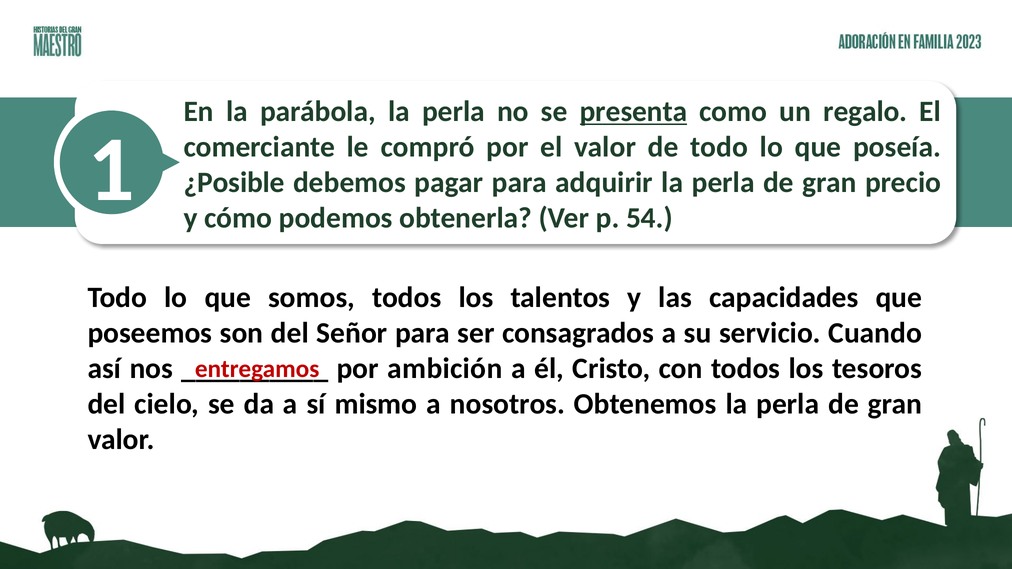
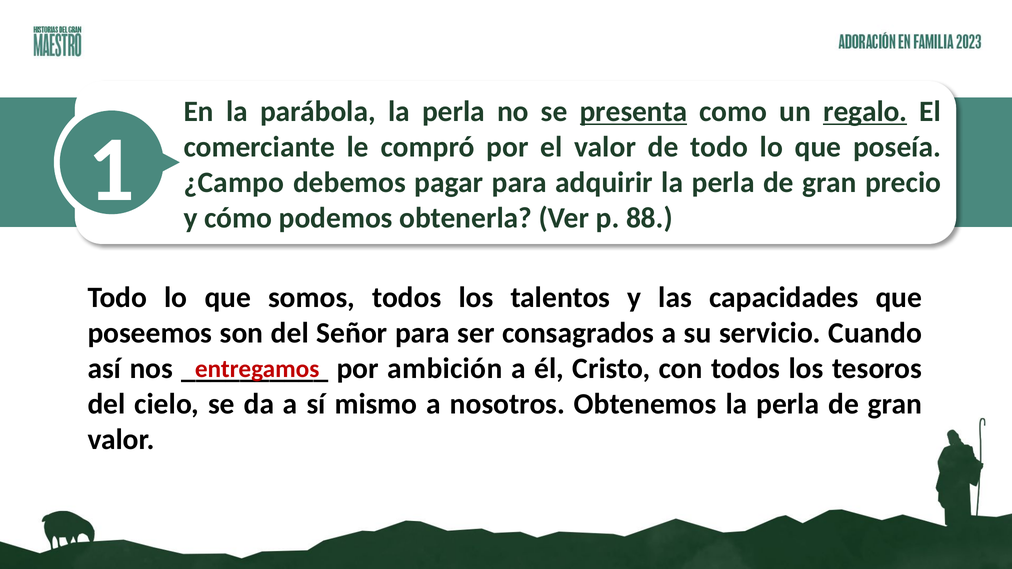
regalo underline: none -> present (865, 112)
¿Posible: ¿Posible -> ¿Campo (234, 183)
54: 54 -> 88 (650, 218)
